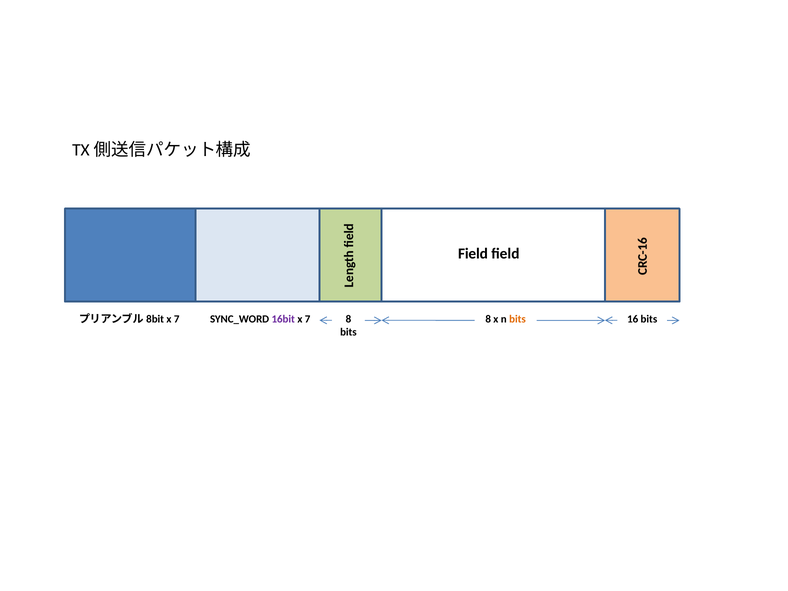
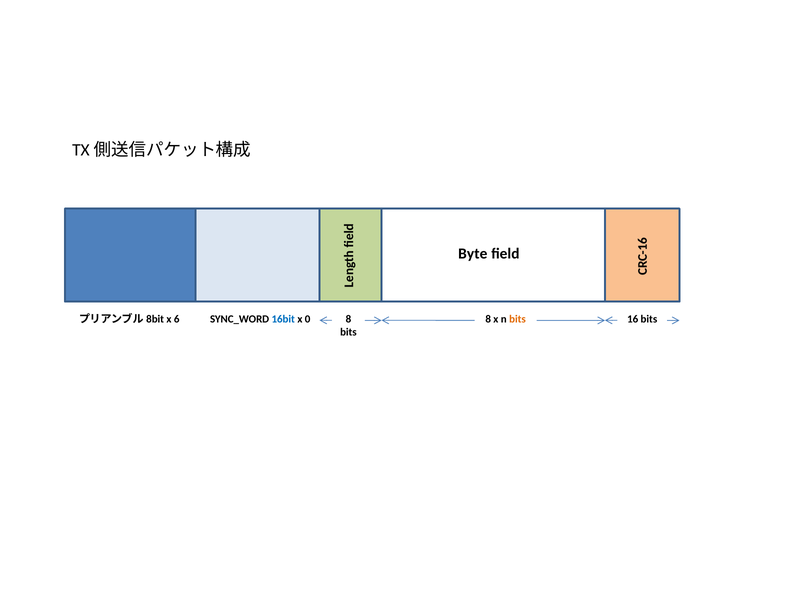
Field: Field -> Byte (473, 254)
7: 7 -> 6 (177, 319)
16bit colour: purple -> blue (283, 319)
7: 7 -> 0 (308, 319)
